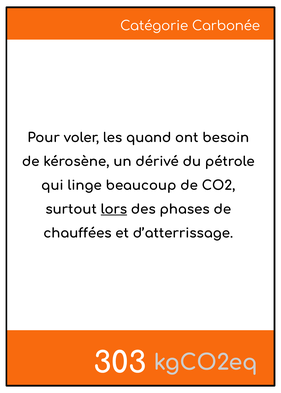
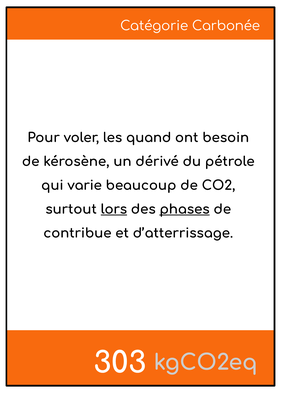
linge: linge -> varie (85, 186)
phases underline: none -> present (185, 210)
chauffées: chauffées -> contribue (77, 233)
